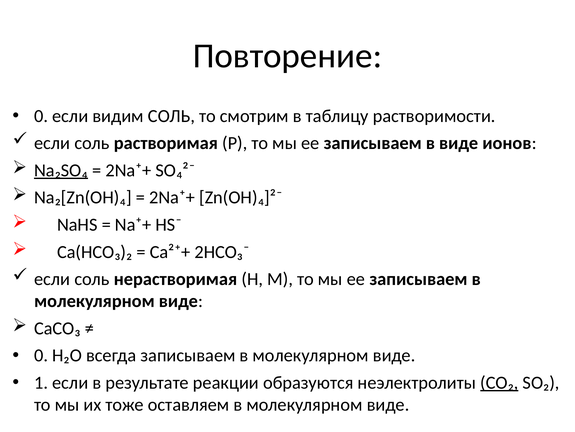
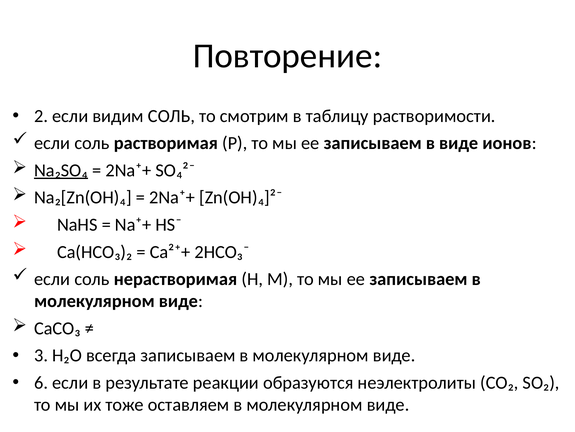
0: 0 -> 2 (41, 116)
0: 0 -> 3 (41, 355)
1: 1 -> 6 (41, 382)
CO₂ underline: present -> none (499, 382)
